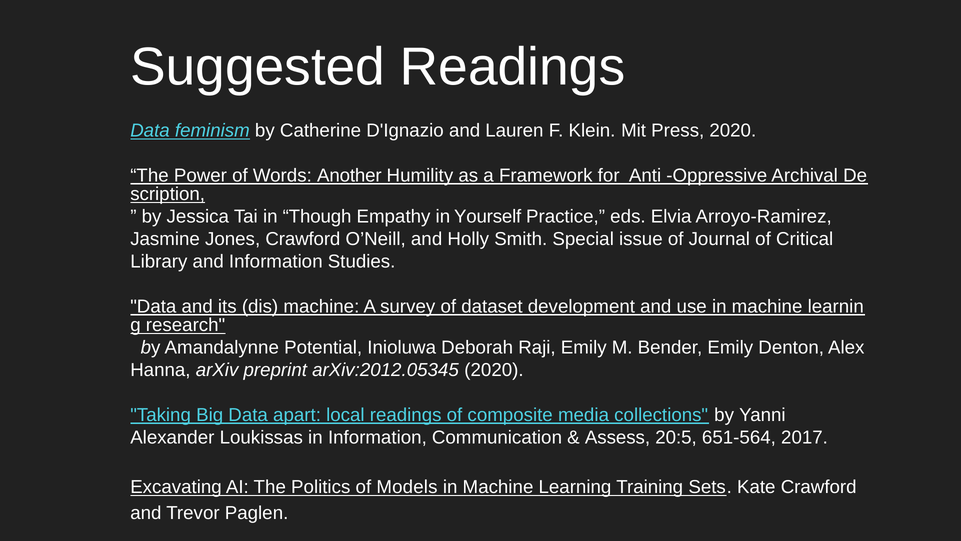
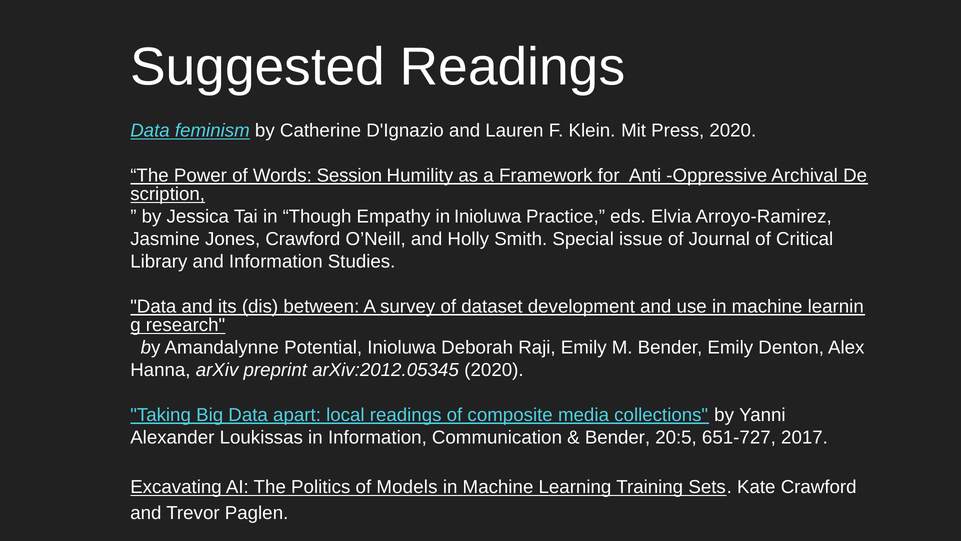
Another: Another -> Session (349, 175)
in Yourself: Yourself -> Inioluwa (488, 216)
dis machine: machine -> between (321, 306)
Assess: Assess -> Bender (618, 437)
651-564: 651-564 -> 651-727 (739, 437)
